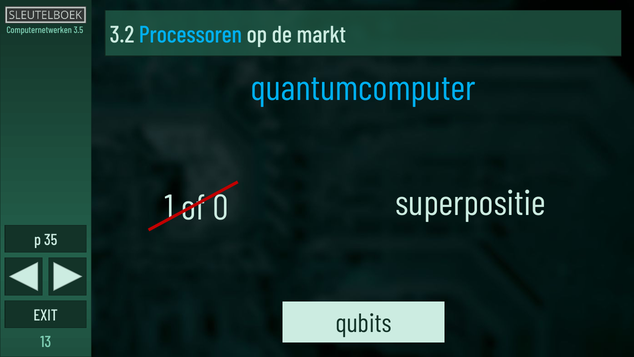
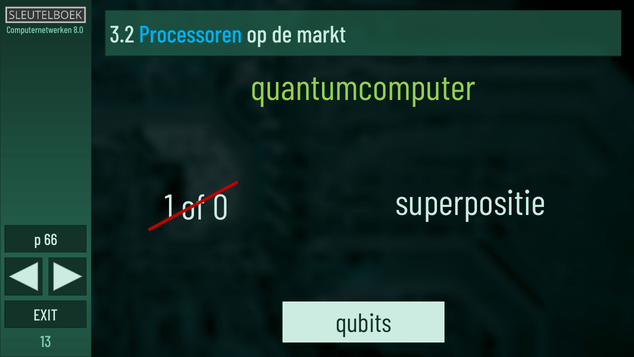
3.5: 3.5 -> 8.0 (78, 30)
quantumcomputer colour: light blue -> light green (363, 88)
35: 35 -> 66 (51, 240)
